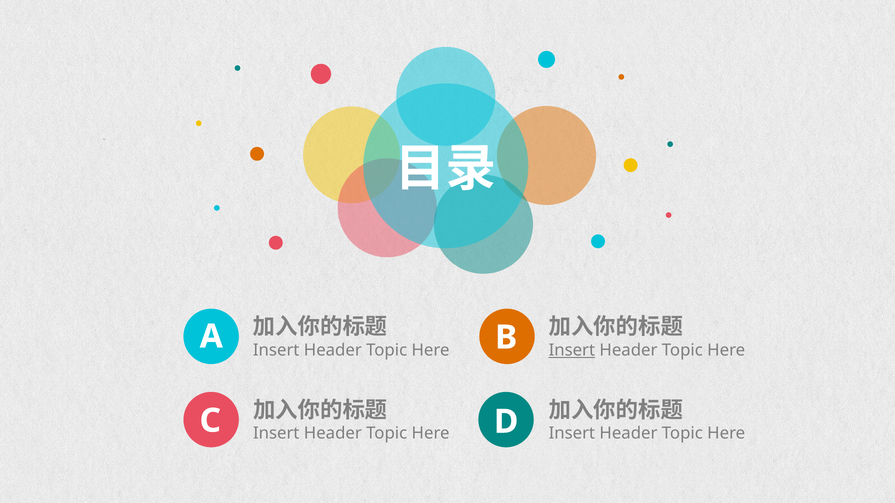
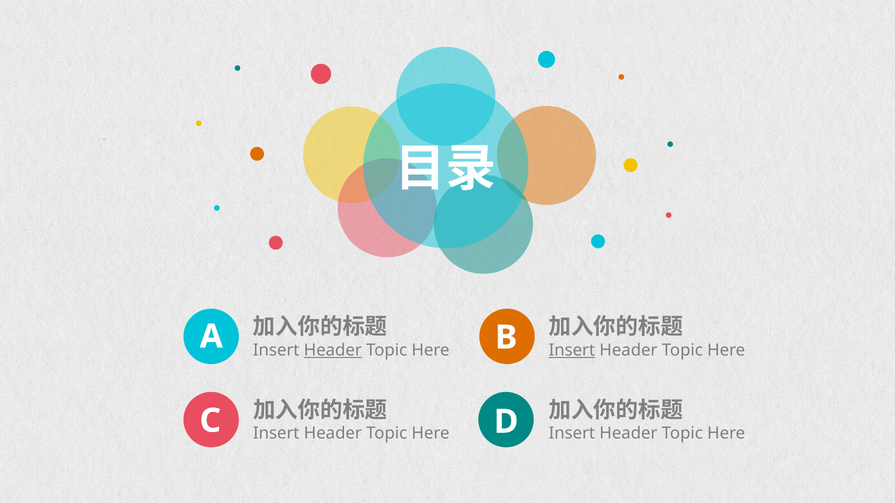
Header underline: none -> present (333, 350)
